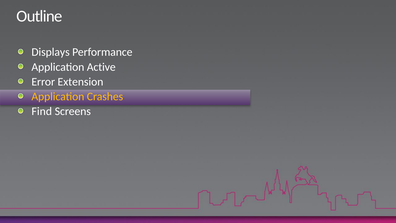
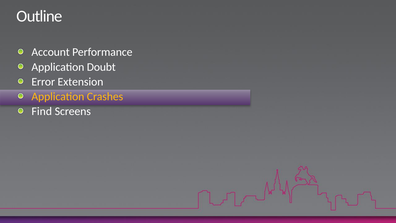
Displays: Displays -> Account (51, 52)
Active: Active -> Doubt (101, 67)
